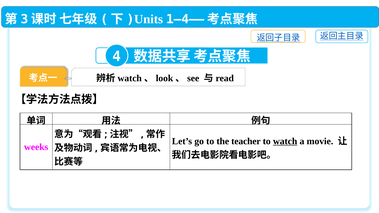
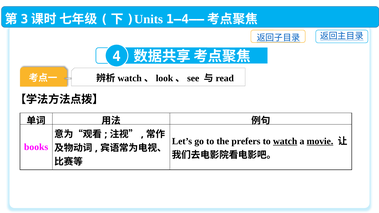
teacher: teacher -> prefers (246, 141)
movie underline: none -> present (320, 141)
weeks: weeks -> books (36, 147)
